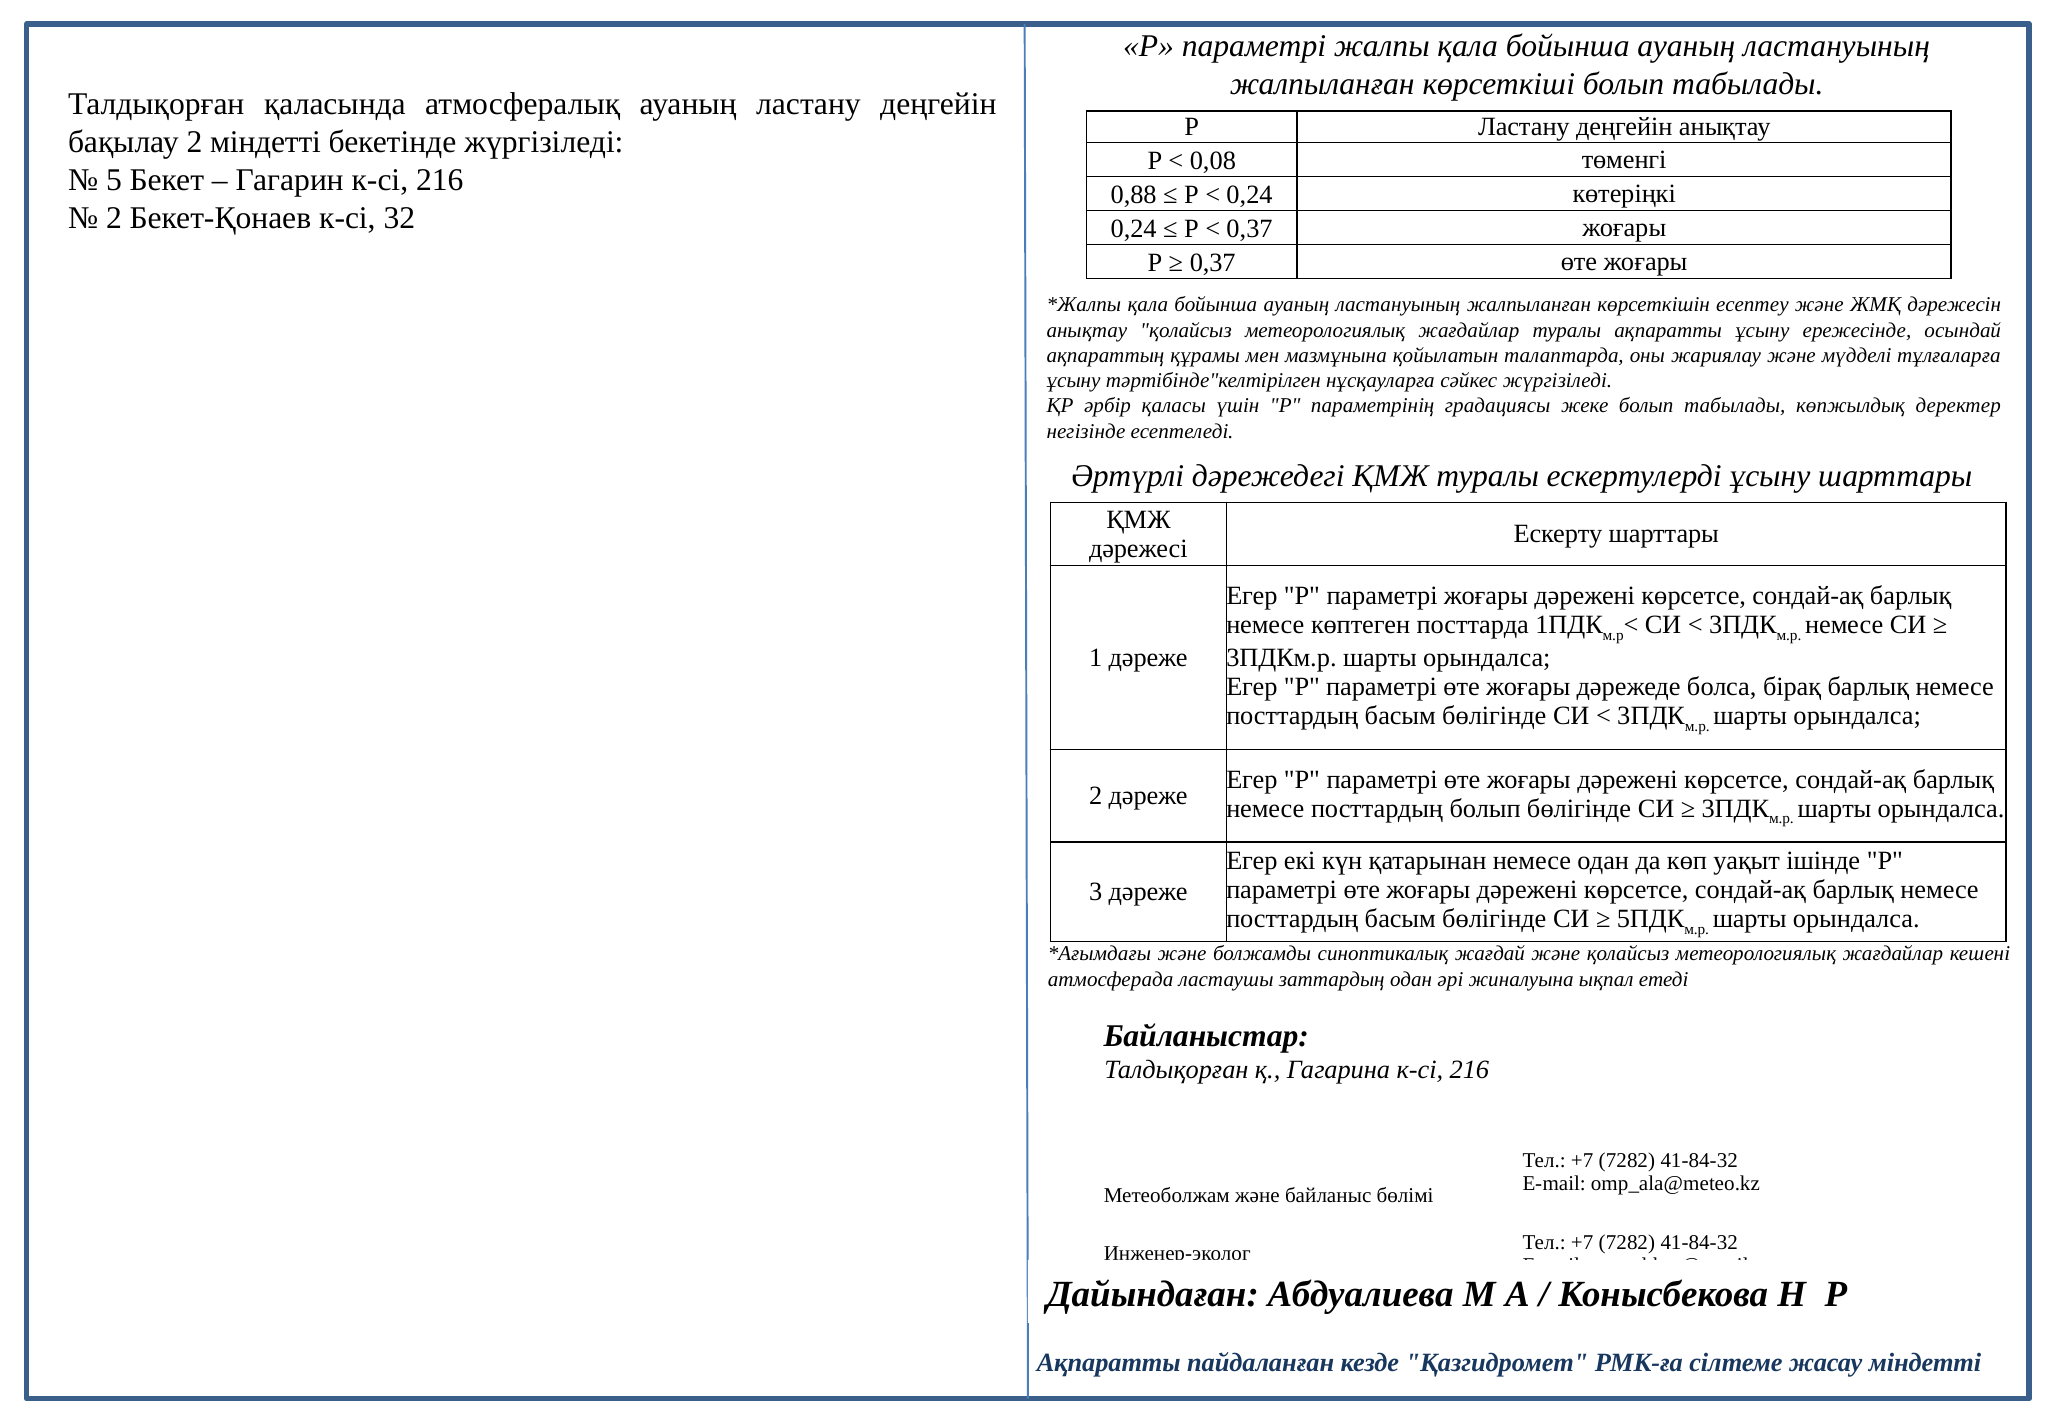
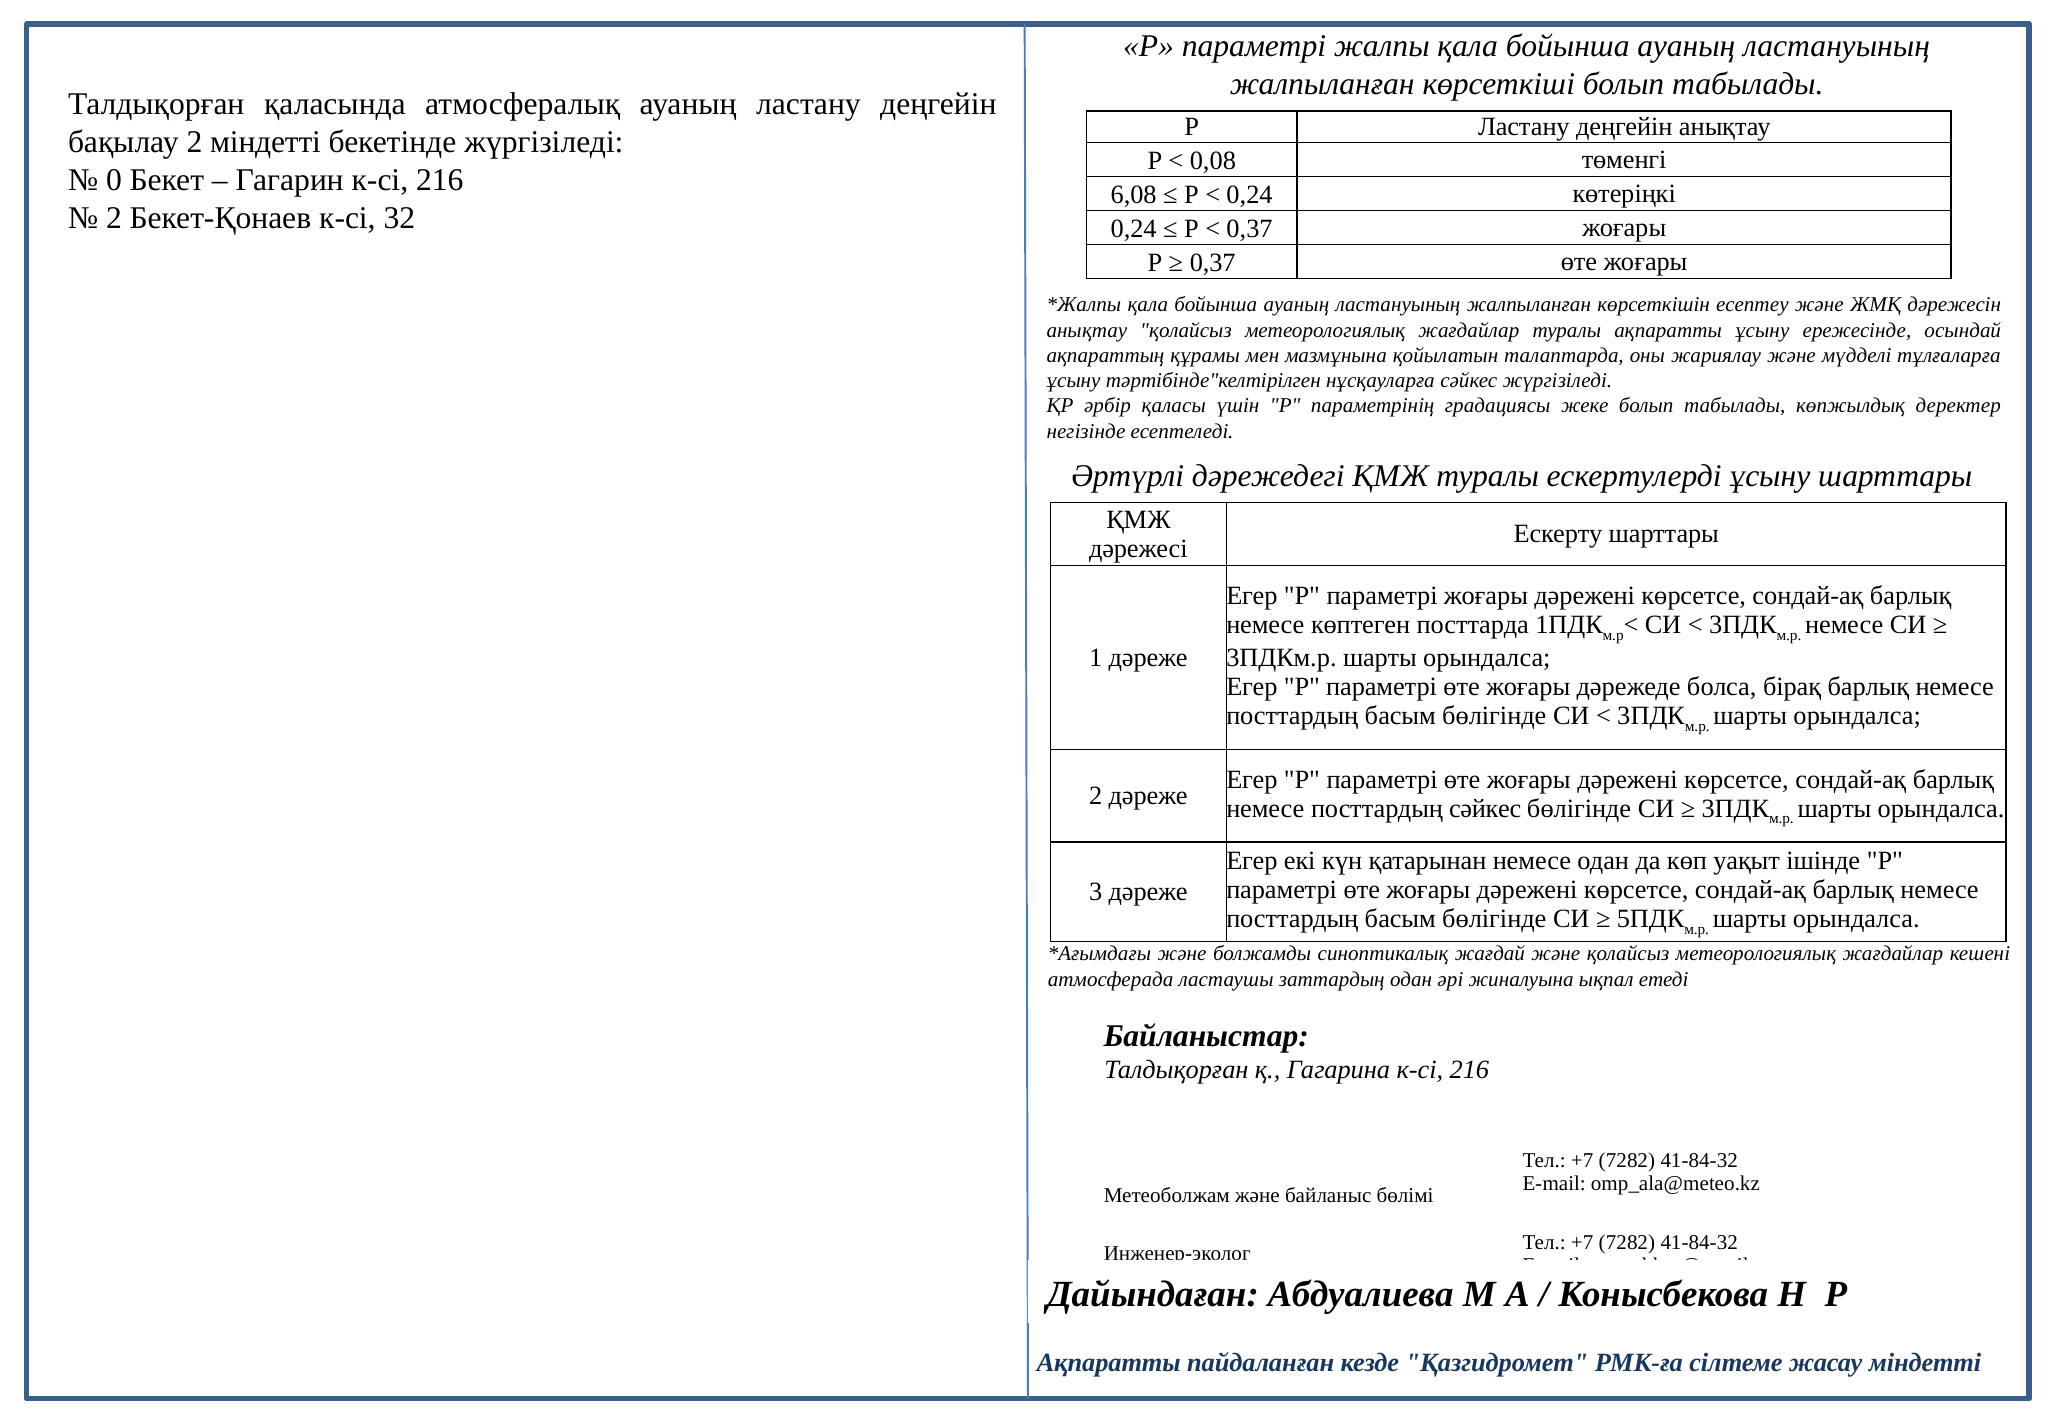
5: 5 -> 0 (114, 180)
0,88: 0,88 -> 6,08 (1134, 195)
посттардың болып: болып -> сәйкес (1485, 809)
